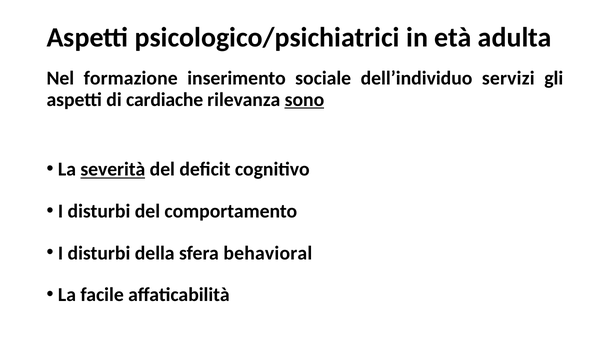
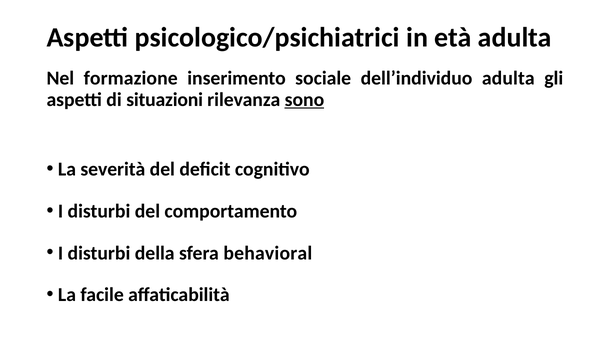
dell’individuo servizi: servizi -> adulta (508, 78)
cardiache: cardiache -> situazioni (165, 100)
severità underline: present -> none (113, 169)
